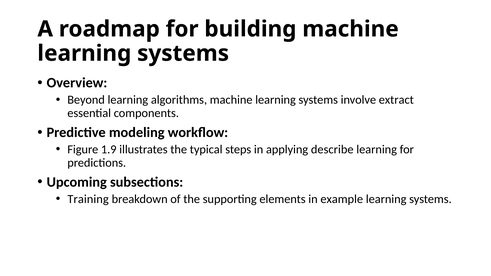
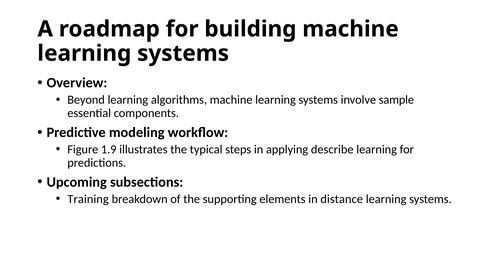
extract: extract -> sample (396, 100)
example: example -> distance (342, 199)
